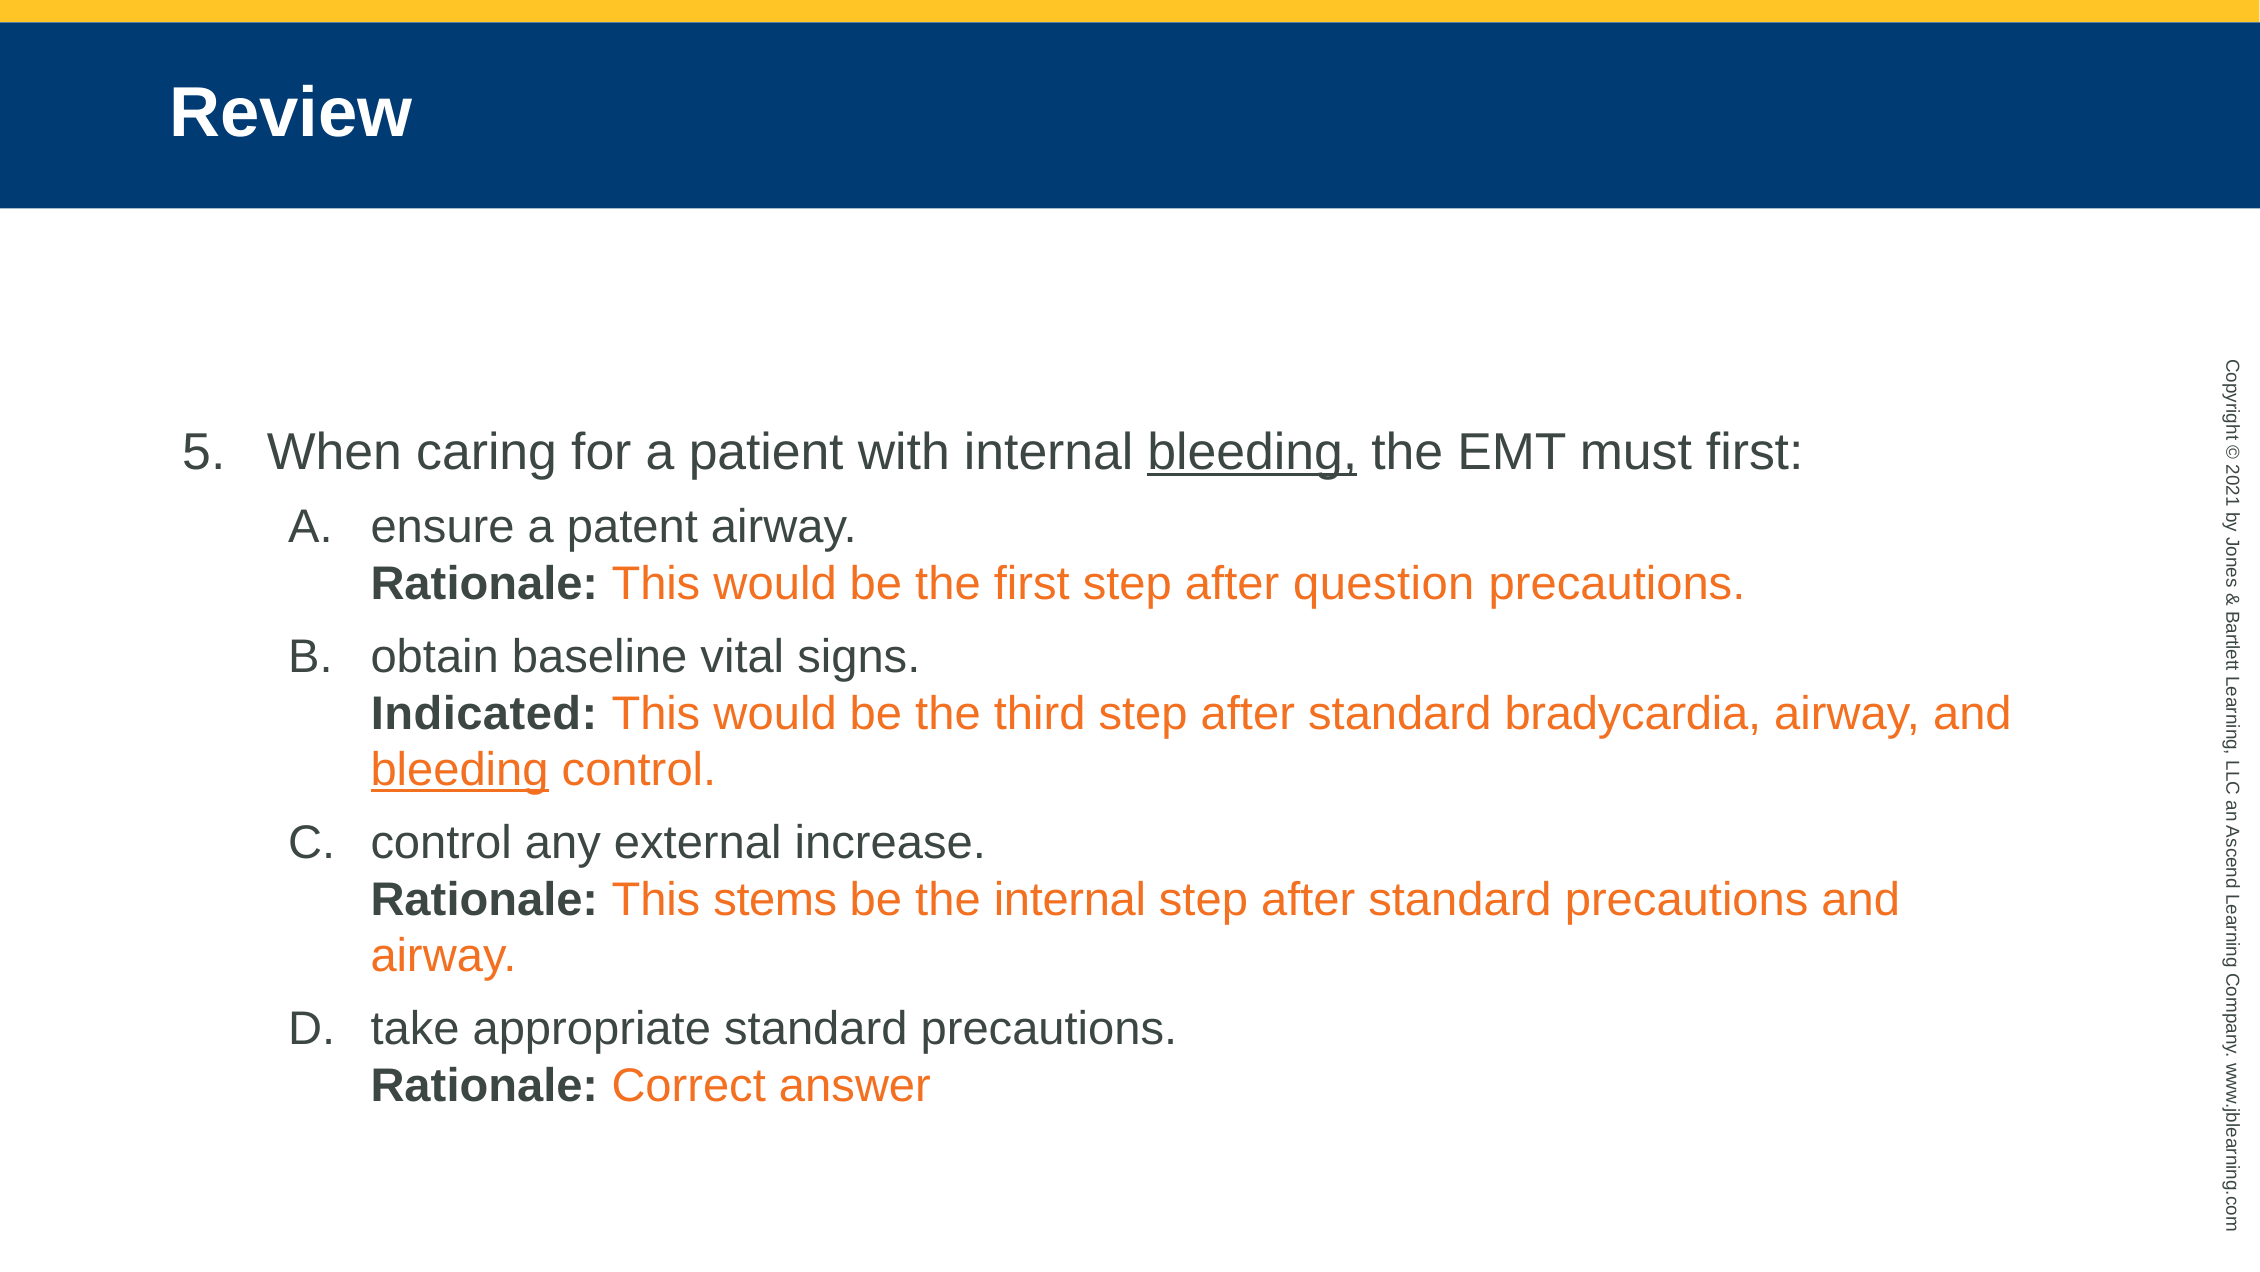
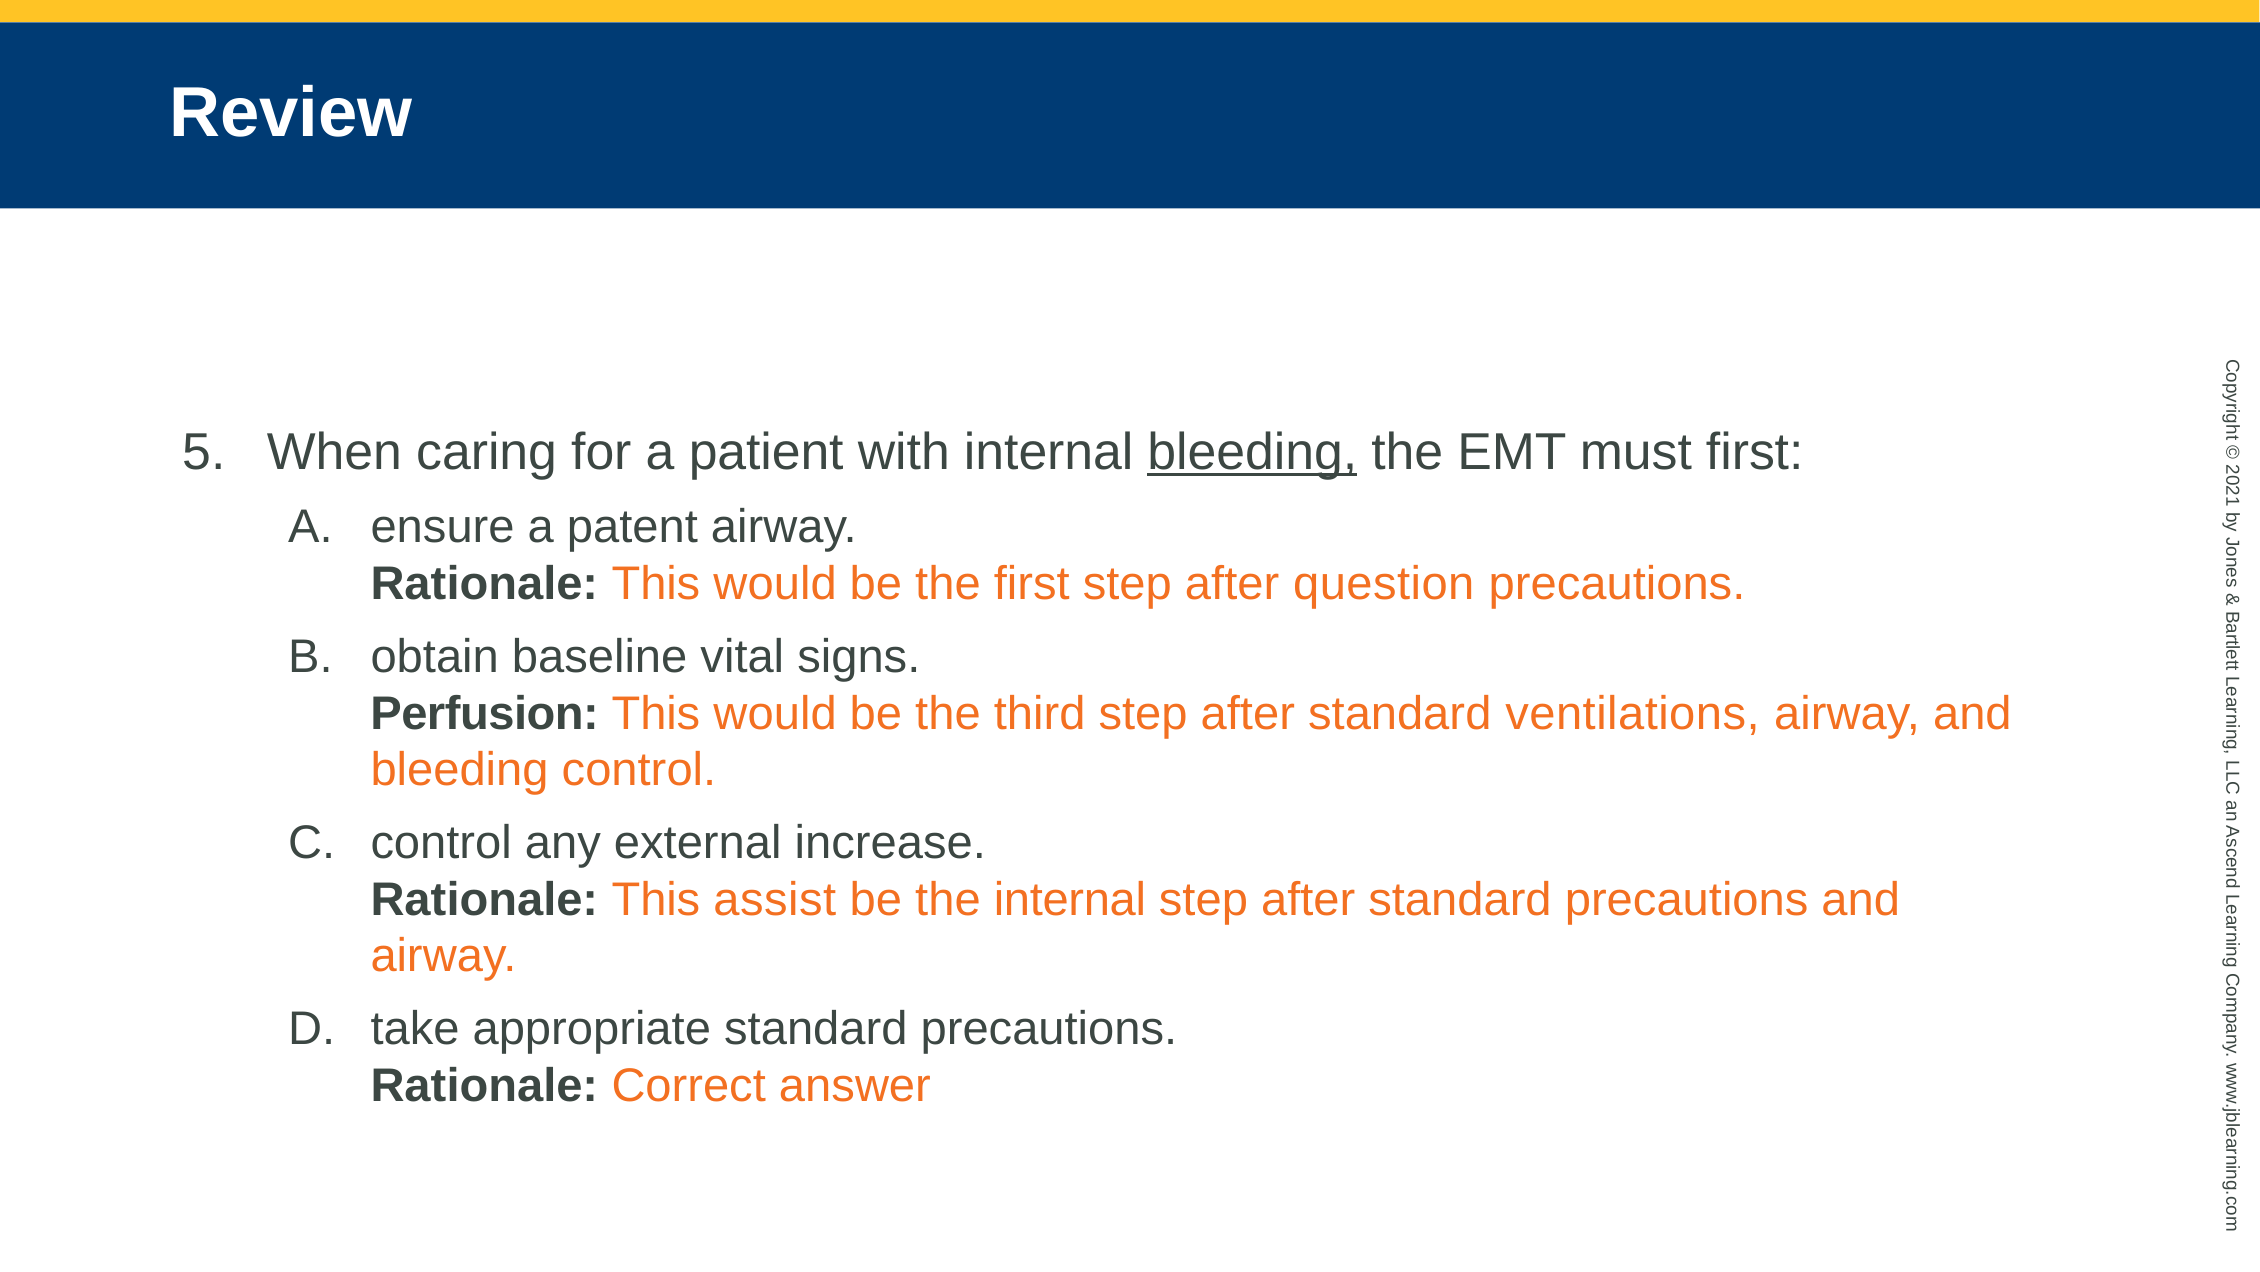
Indicated: Indicated -> Perfusion (485, 713)
bradycardia: bradycardia -> ventilations (1633, 713)
bleeding underline: present -> none (460, 770)
stems: stems -> assist (775, 899)
